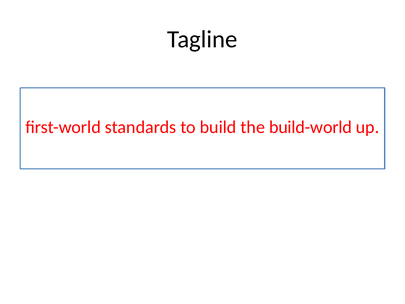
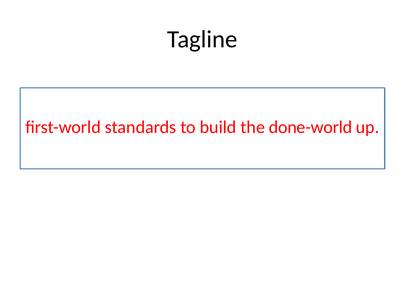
build-world: build-world -> done-world (310, 127)
